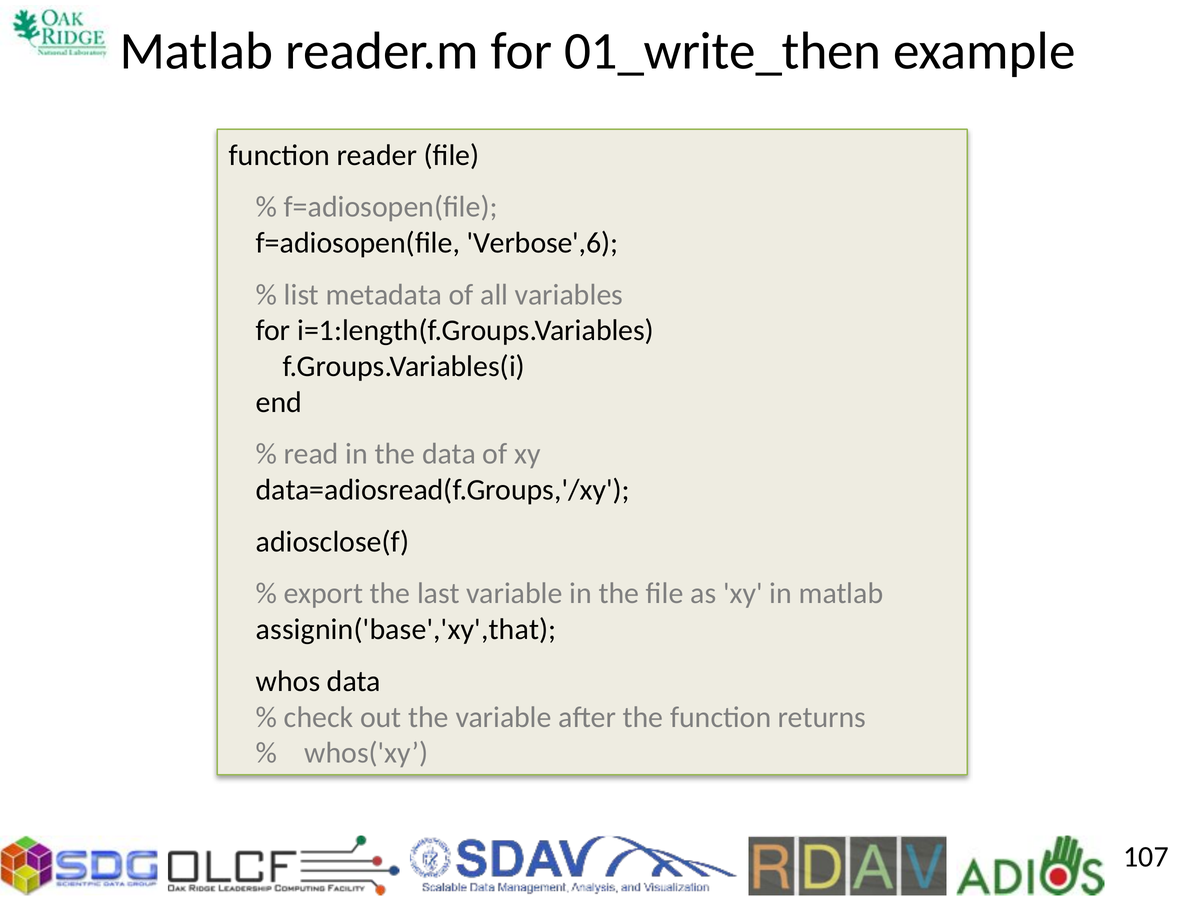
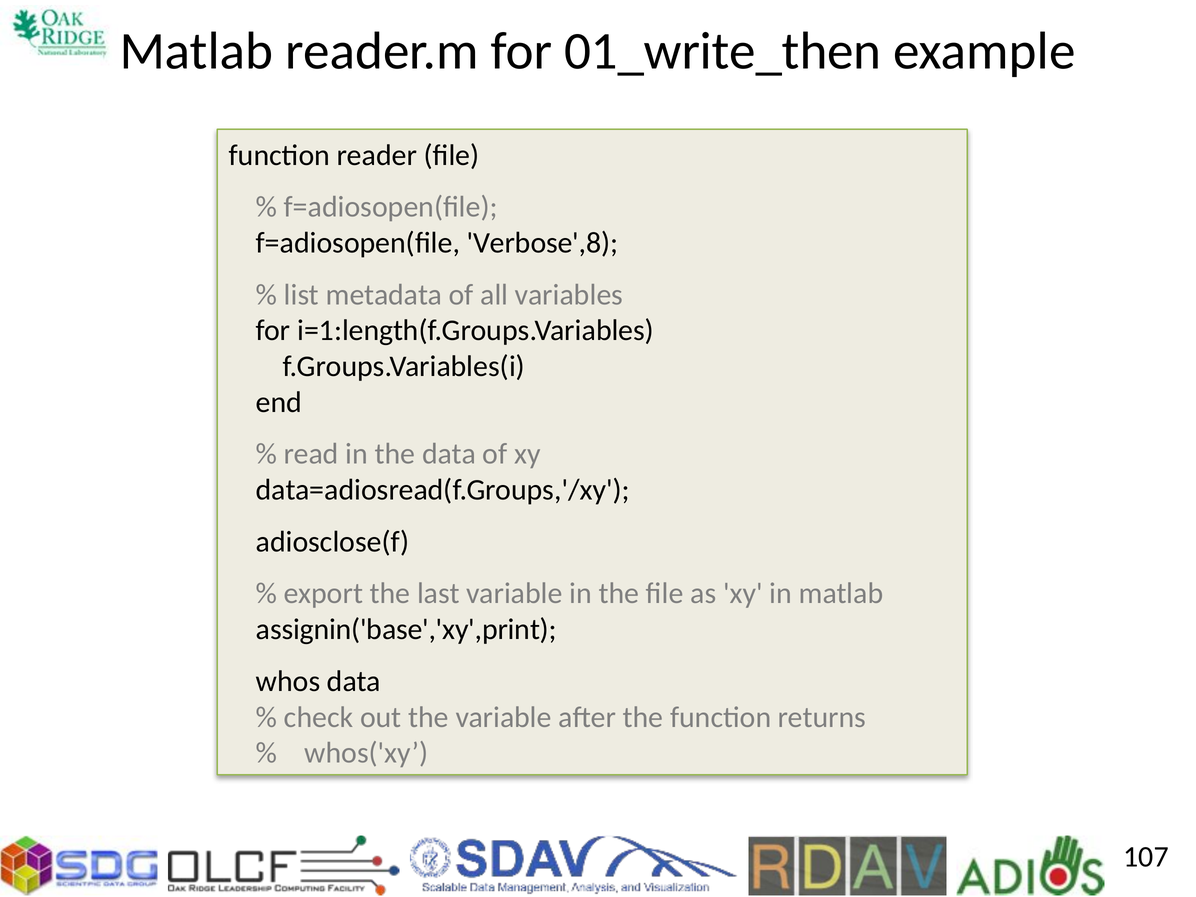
Verbose',6: Verbose',6 -> Verbose',8 (542, 243)
assignin('base','xy',that: assignin('base','xy',that -> assignin('base','xy',print (406, 629)
